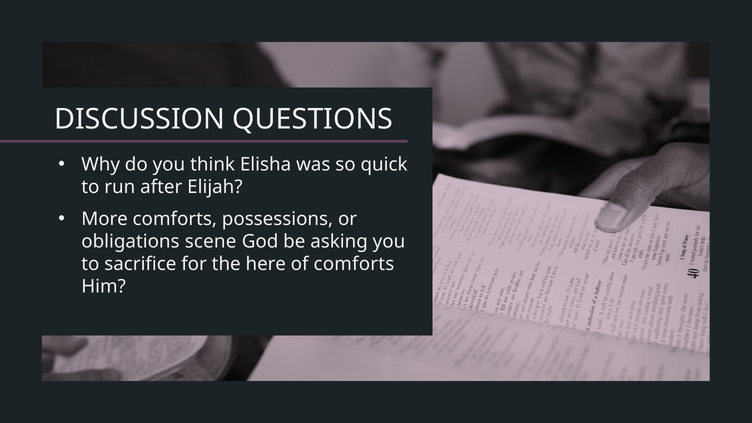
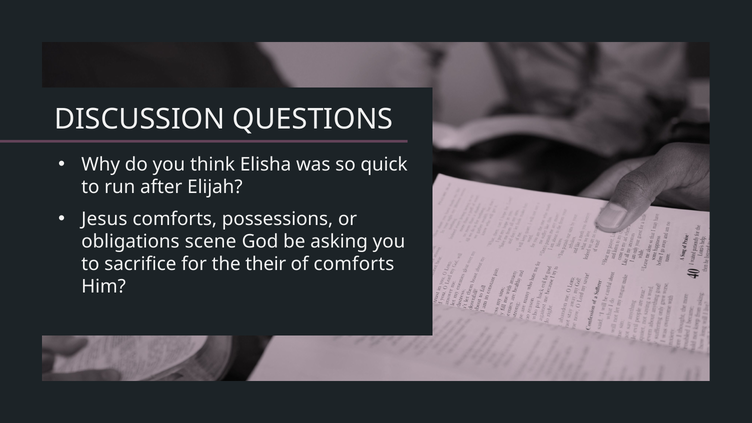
More: More -> Jesus (104, 219)
here: here -> their (266, 264)
